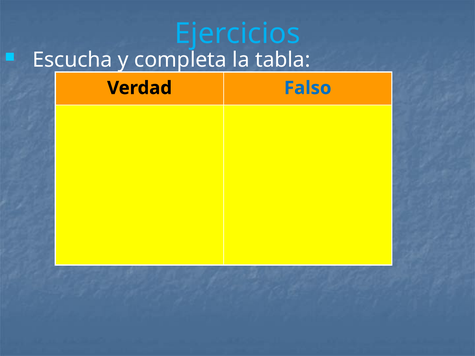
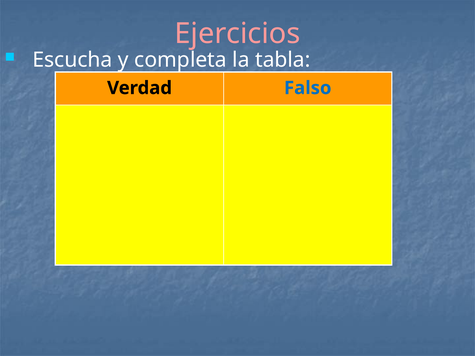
Ejercicios colour: light blue -> pink (237, 34)
